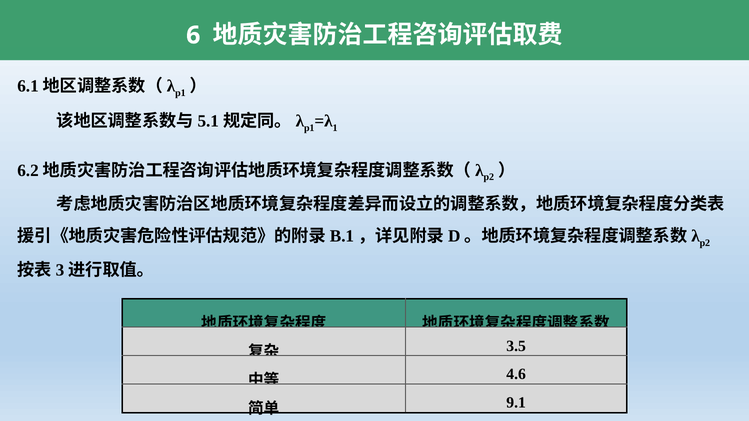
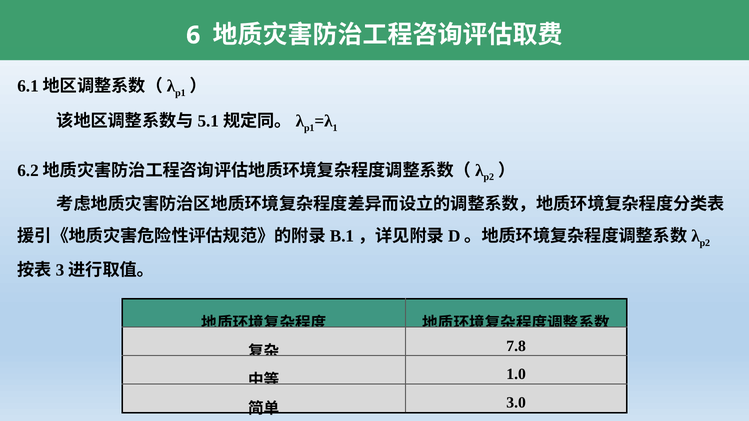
3.5: 3.5 -> 7.8 (516, 346)
4.6: 4.6 -> 1.0 (516, 375)
9.1: 9.1 -> 3.0 (516, 403)
